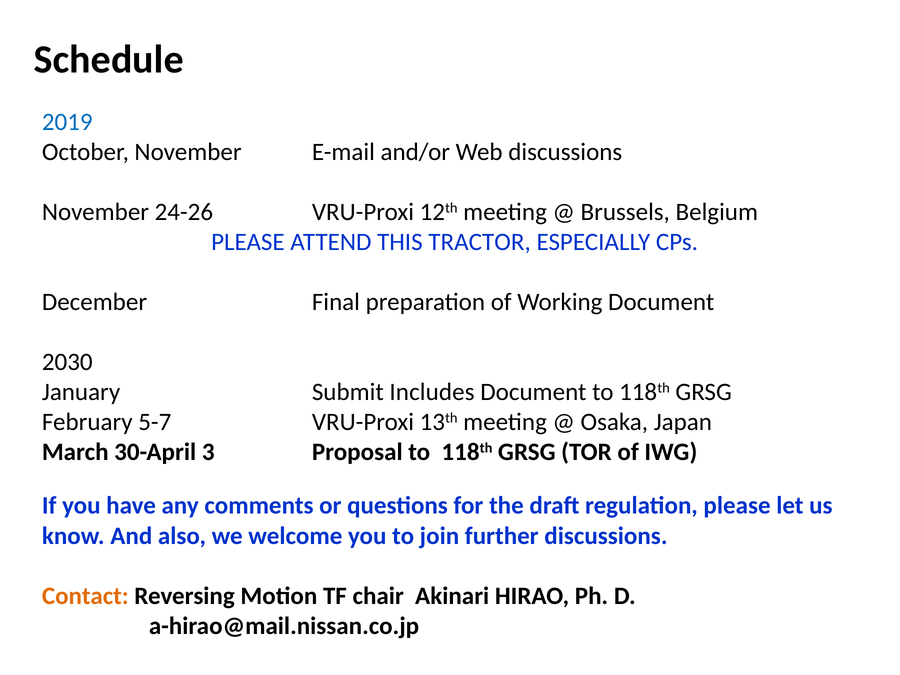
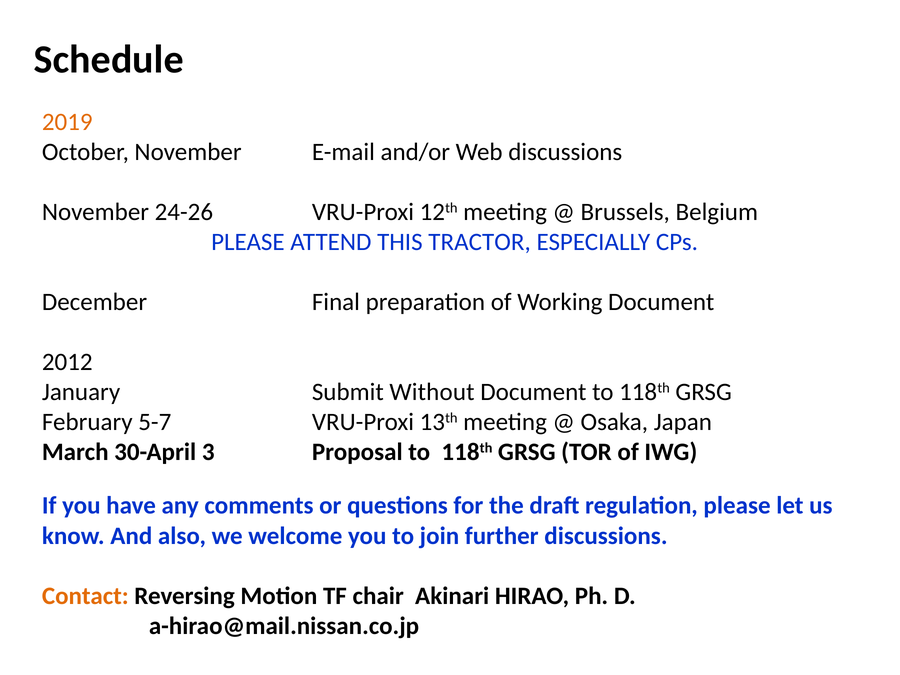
2019 colour: blue -> orange (67, 122)
2030: 2030 -> 2012 (67, 362)
Includes: Includes -> Without (432, 392)
